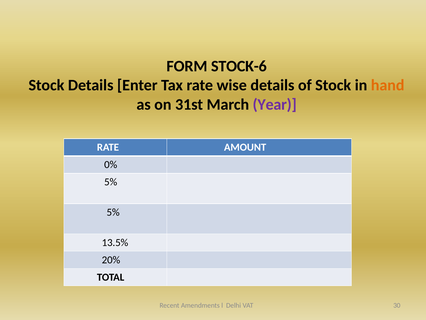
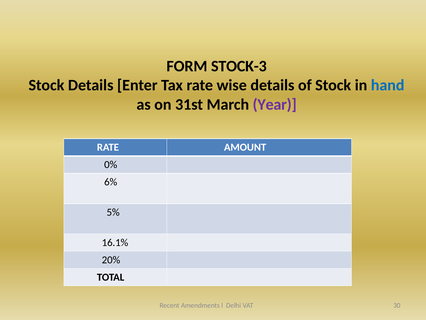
STOCK-6: STOCK-6 -> STOCK-3 (239, 66)
hand colour: orange -> blue (388, 85)
5%: 5% -> 6% (111, 182)
13.5%: 13.5% -> 16.1% (115, 242)
